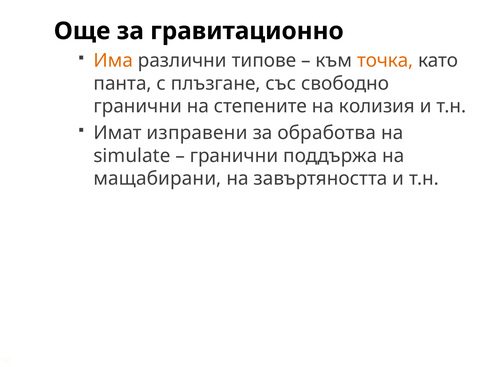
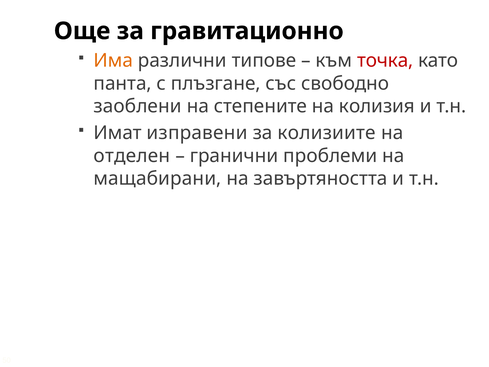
точка colour: orange -> red (385, 61)
гранични: гранични -> заоблени (138, 106)
обработва: обработва -> колизиите (327, 133)
simulate: simulate -> отделен (132, 156)
поддържа: поддържа -> проблеми (330, 156)
